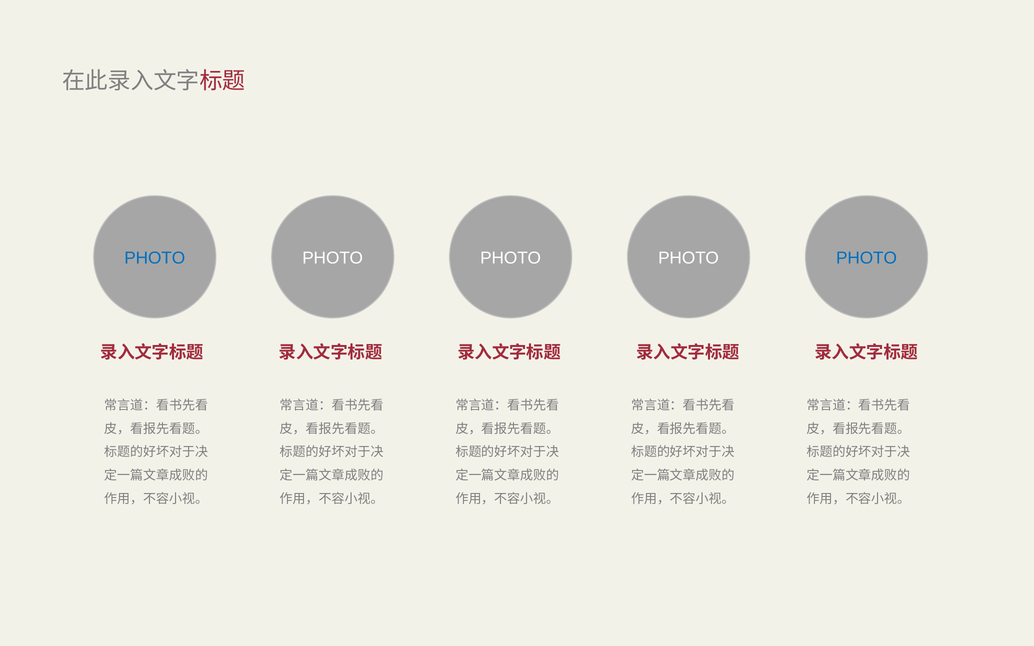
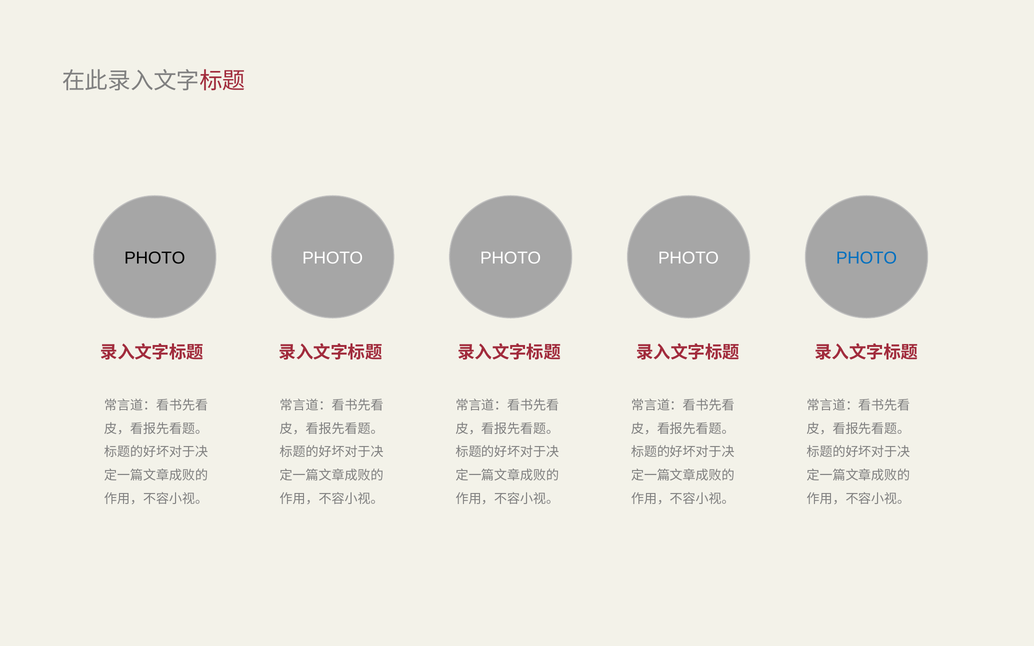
PHOTO colour: blue -> black (155, 258)
